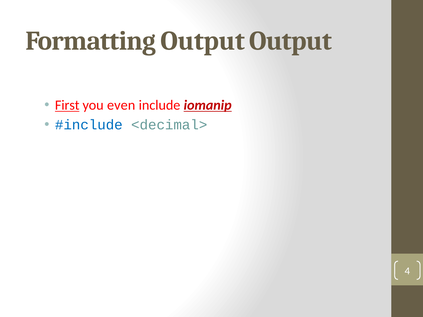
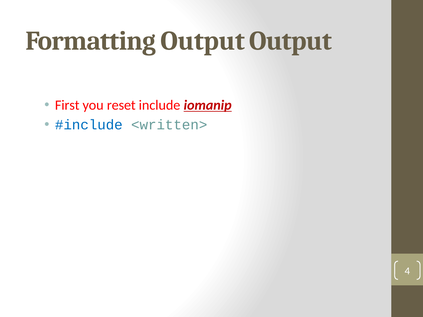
First underline: present -> none (67, 105)
even: even -> reset (121, 105)
<decimal>: <decimal> -> <written> (169, 125)
